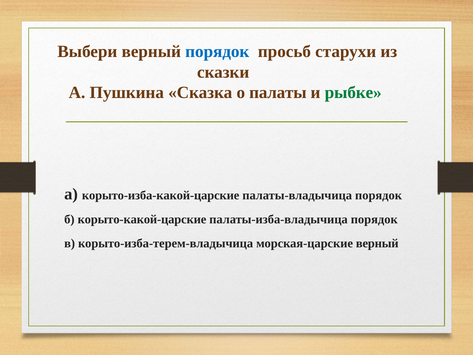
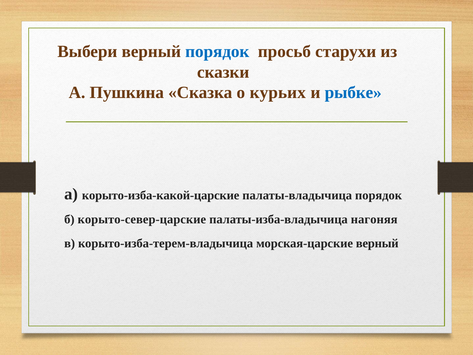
палаты: палаты -> курьих (278, 93)
рыбке colour: green -> blue (353, 93)
корыто-какой-царские: корыто-какой-царские -> корыто-север-царские (142, 219)
палаты-изба-владычица порядок: порядок -> нагоняя (374, 219)
